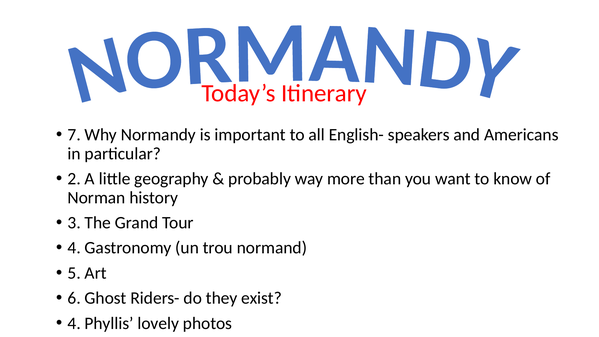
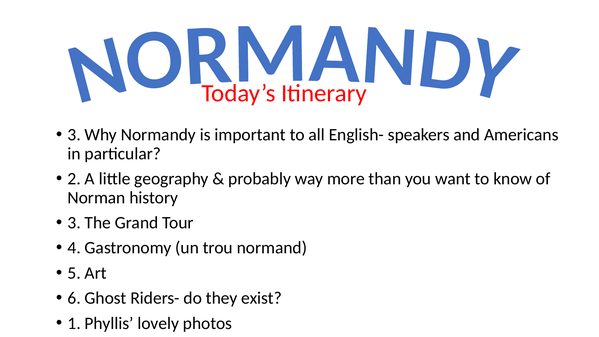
7: 7 -> 3 (74, 135)
4: 4 -> 1 (74, 323)
